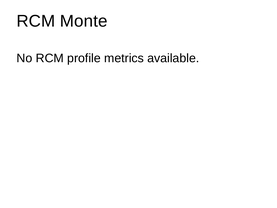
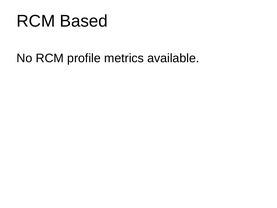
Monte: Monte -> Based (84, 21)
